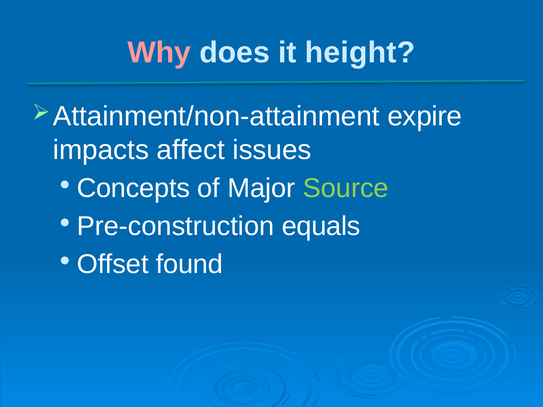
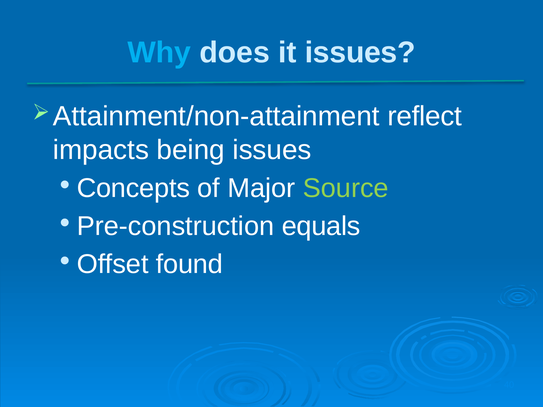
Why colour: pink -> light blue (159, 53)
it height: height -> issues (360, 53)
expire: expire -> reflect (425, 116)
affect: affect -> being (191, 150)
